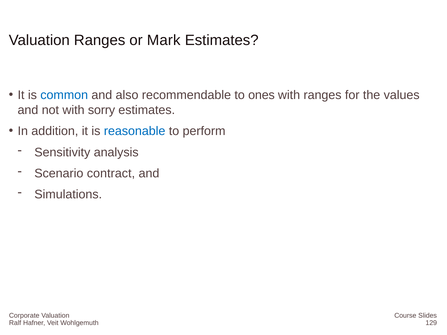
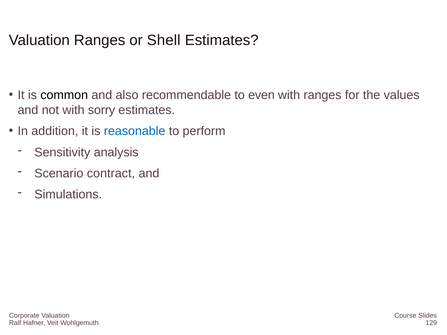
Mark: Mark -> Shell (164, 40)
common colour: blue -> black (64, 95)
ones: ones -> even (261, 95)
